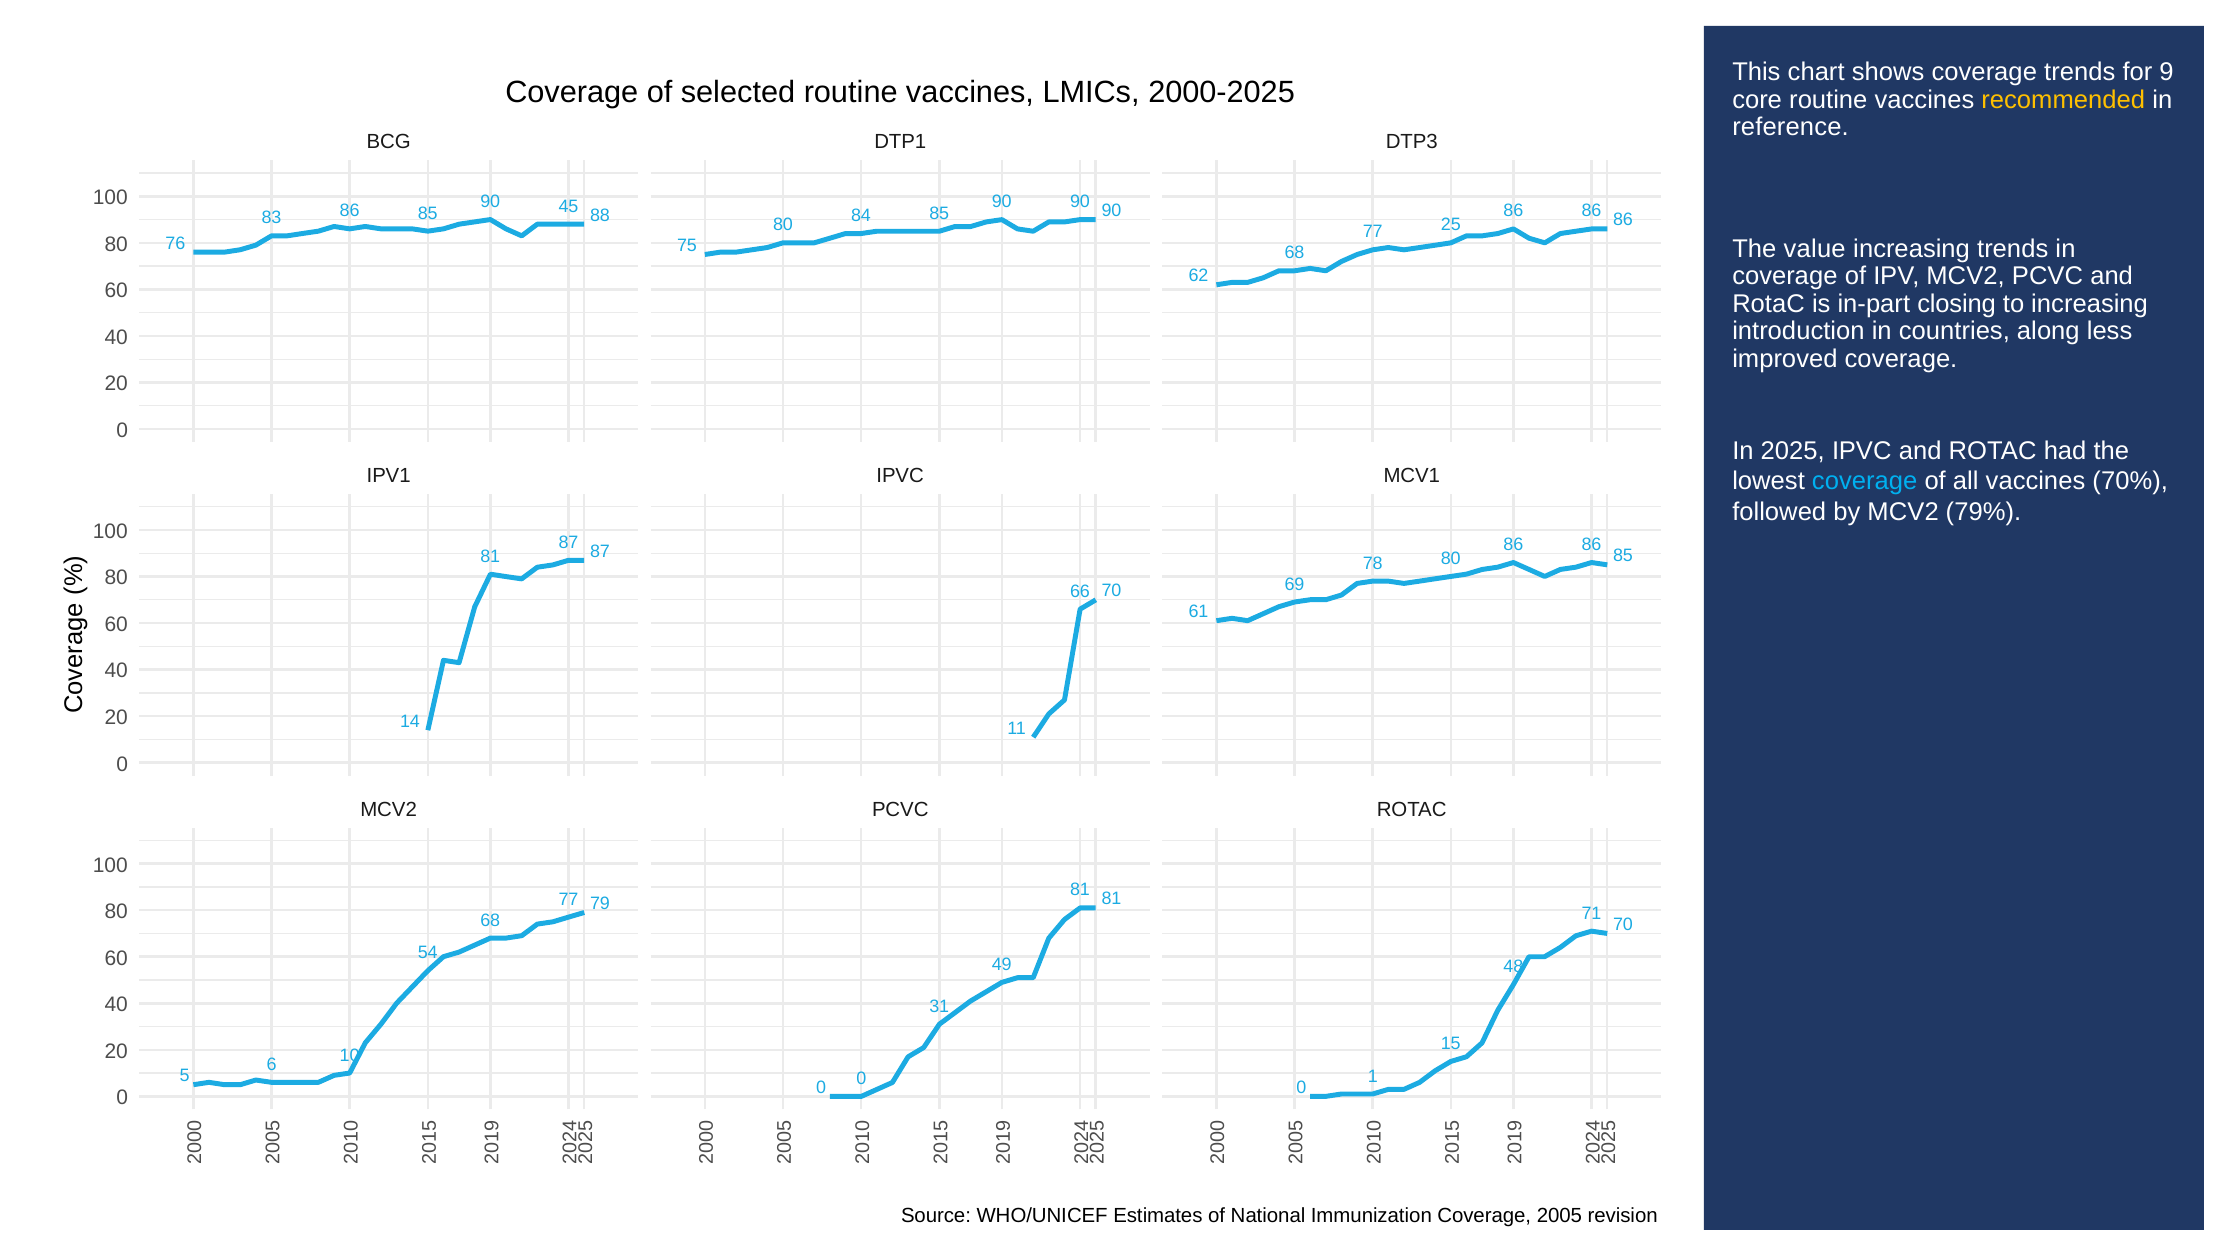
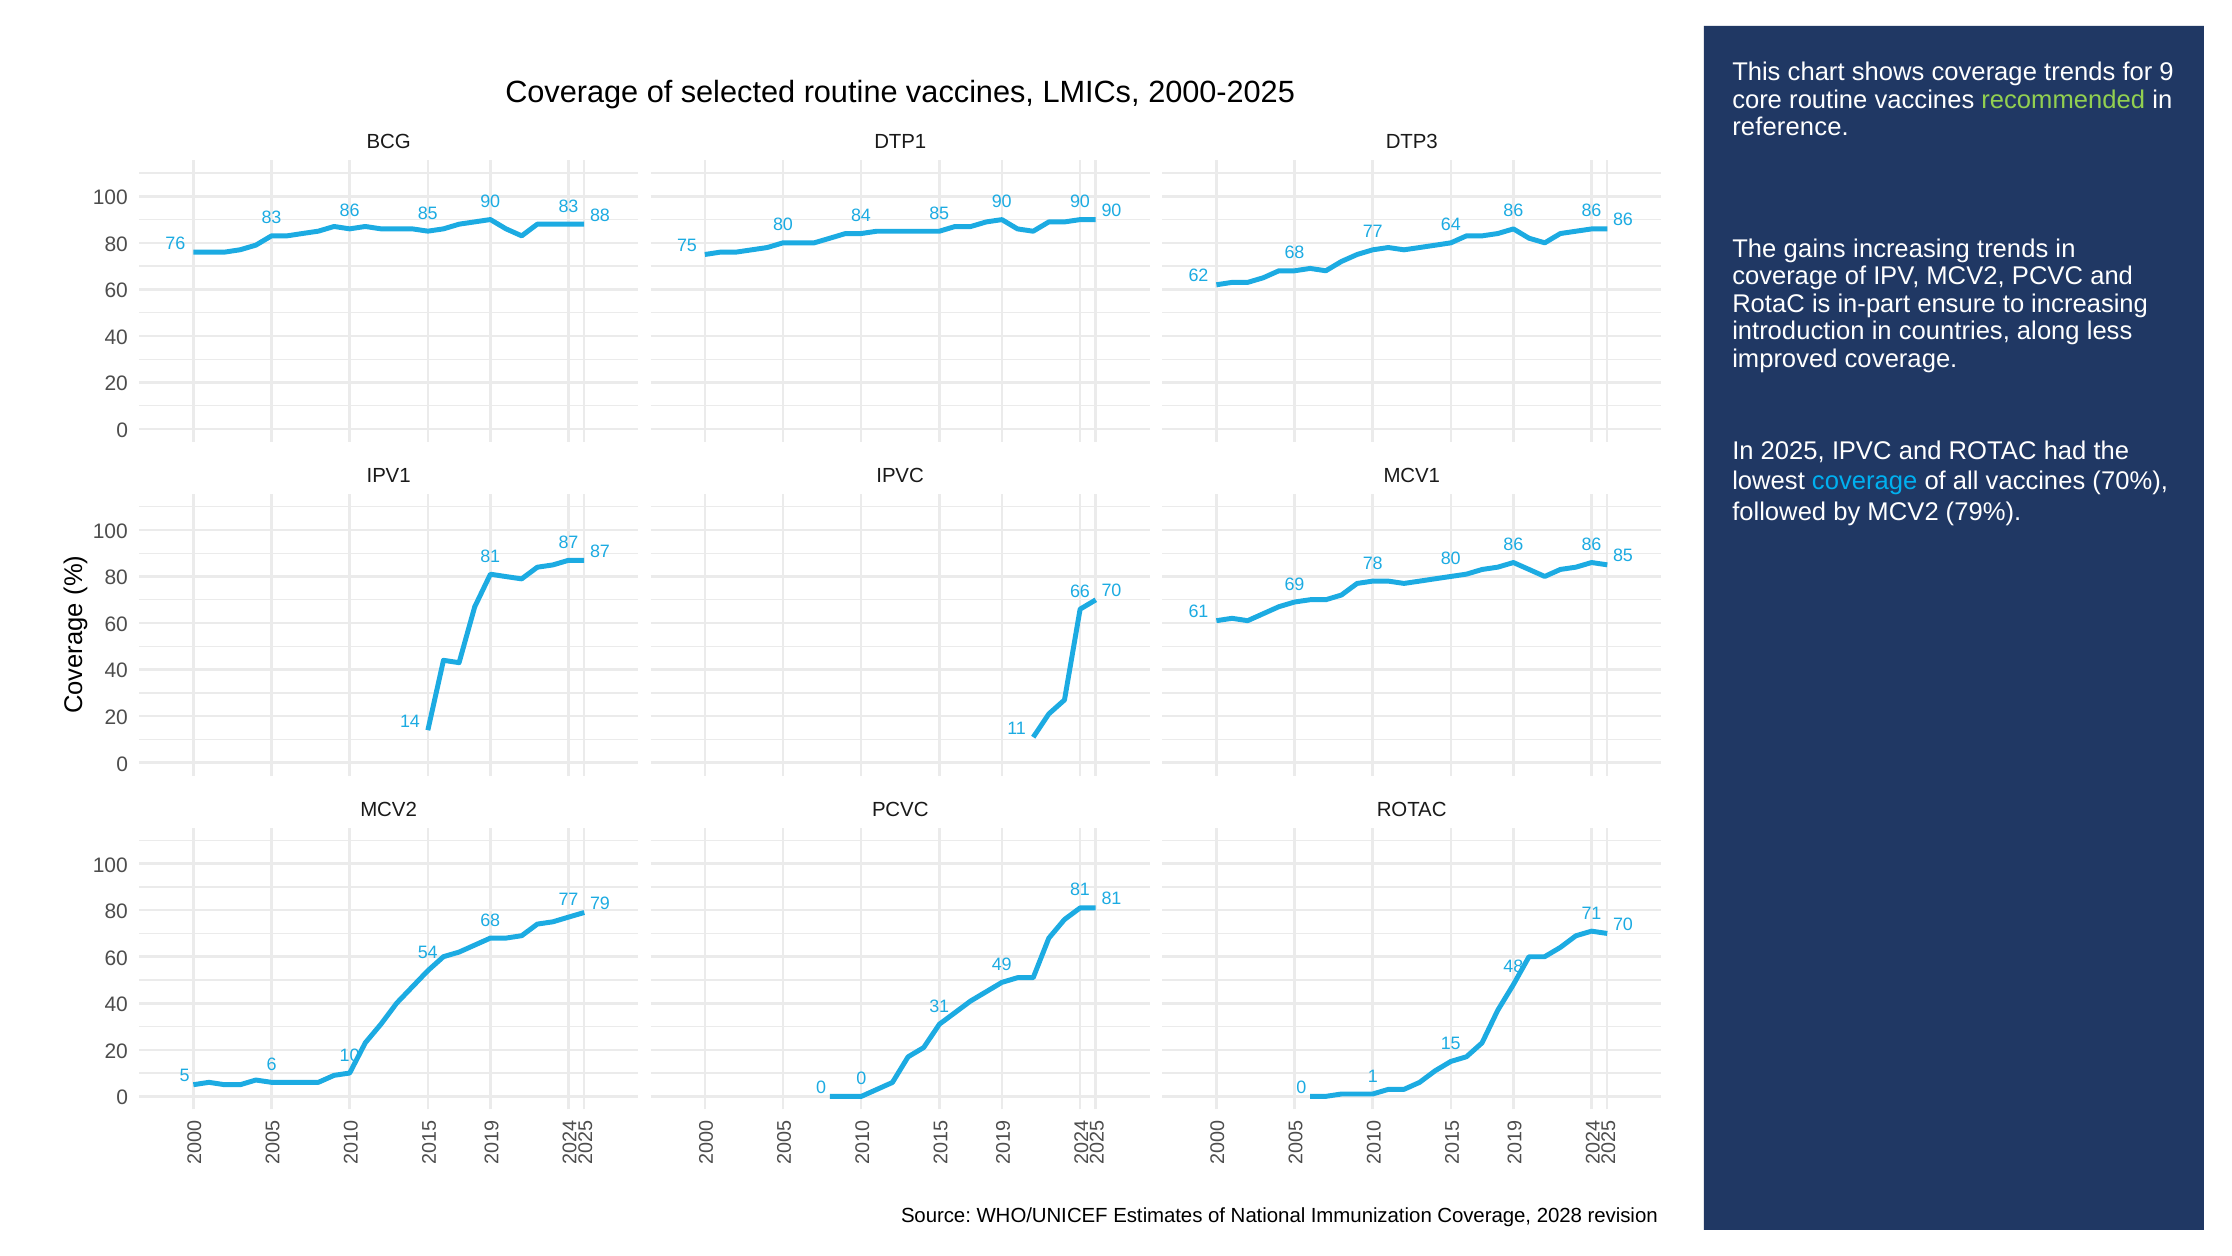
recommended colour: yellow -> light green (2063, 100)
90 45: 45 -> 83 (569, 206)
25: 25 -> 64 (1451, 225)
value: value -> gains (1815, 249)
closing: closing -> ensure (1956, 304)
2005: 2005 -> 2028 (1559, 1216)
